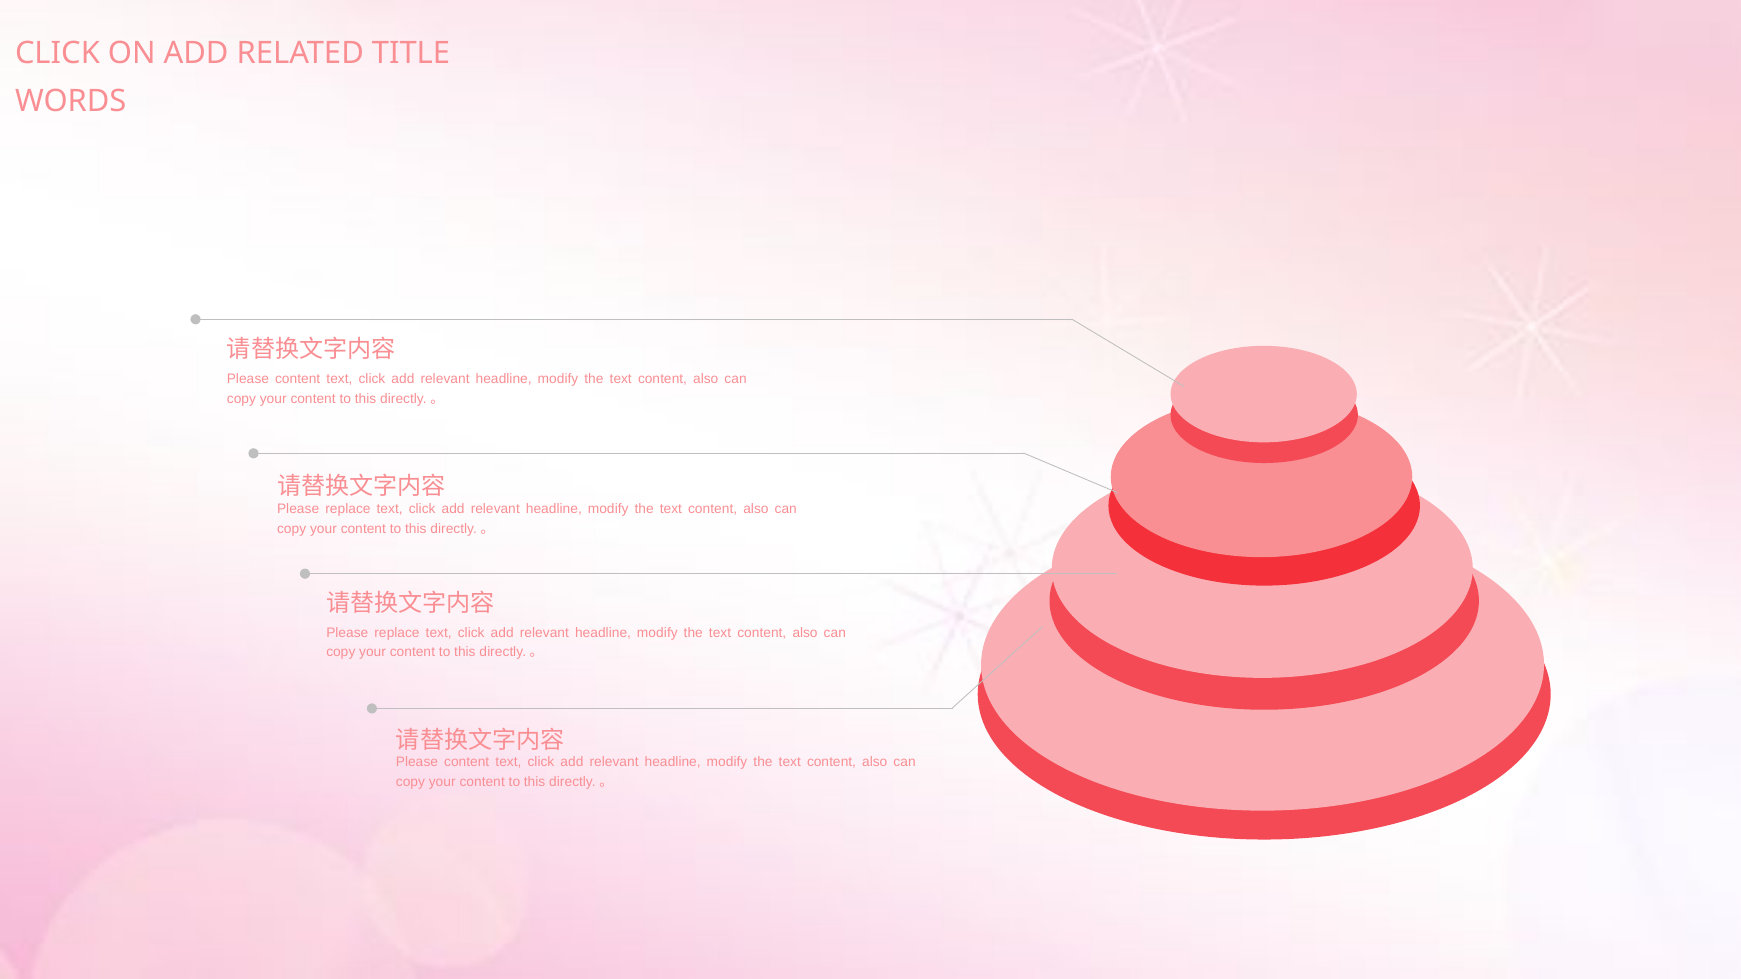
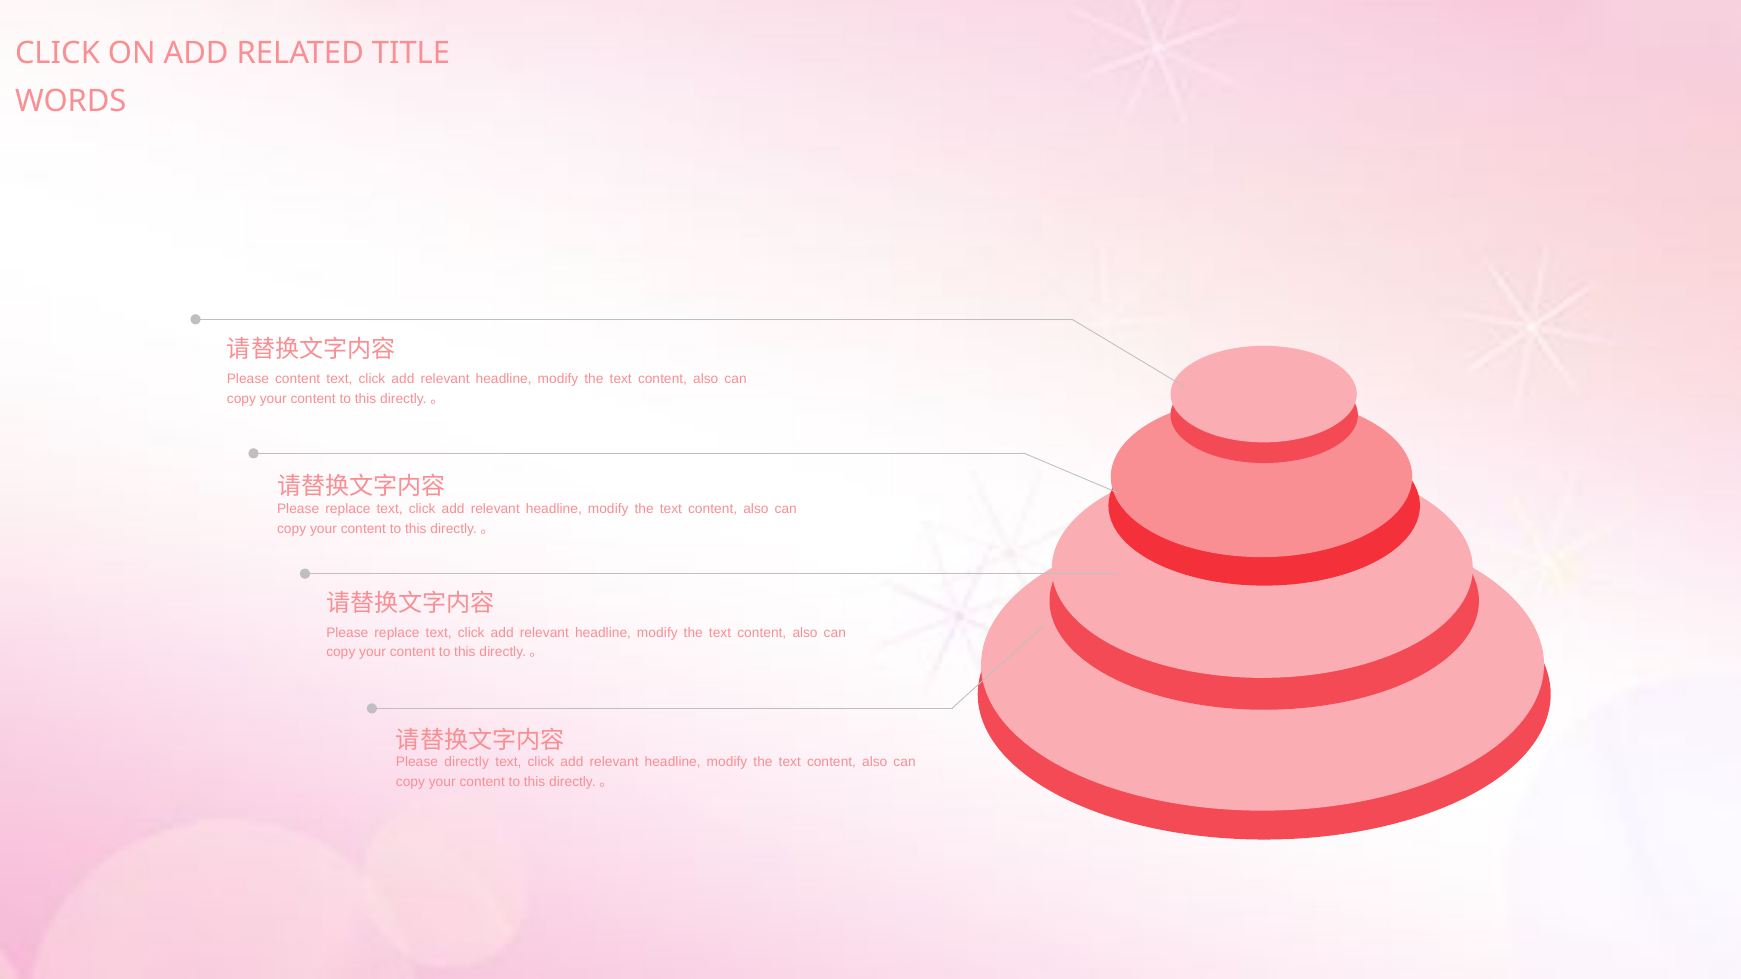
content: content -> directly (467, 762)
